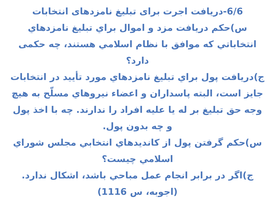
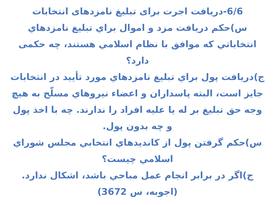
1116: 1116 -> 3672 (114, 192)
